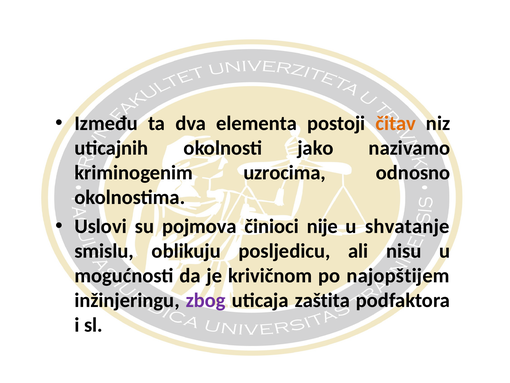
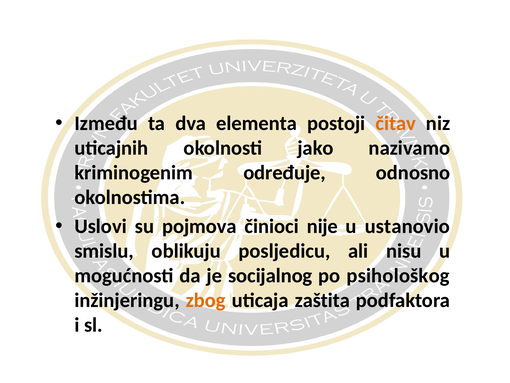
uzrocima: uzrocima -> određuje (285, 173)
shvatanje: shvatanje -> ustanovio (407, 226)
krivičnom: krivičnom -> socijalnog (270, 275)
najopštijem: najopštijem -> psihološkog (398, 275)
zbog colour: purple -> orange (206, 300)
